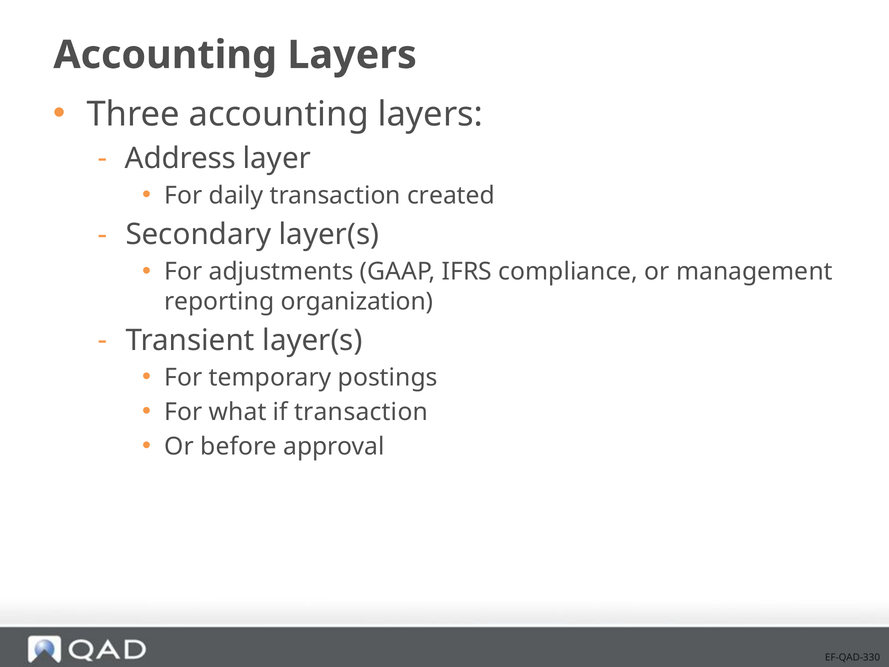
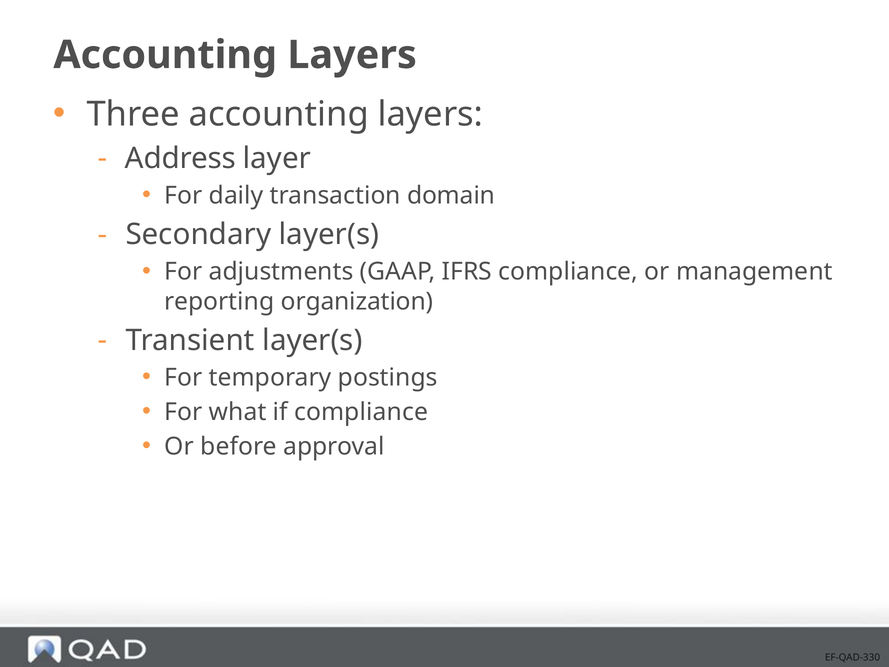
created: created -> domain (451, 196)
if transaction: transaction -> compliance (361, 412)
